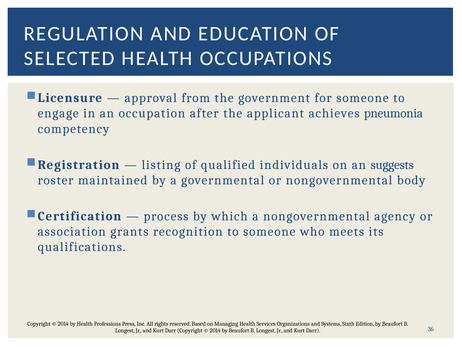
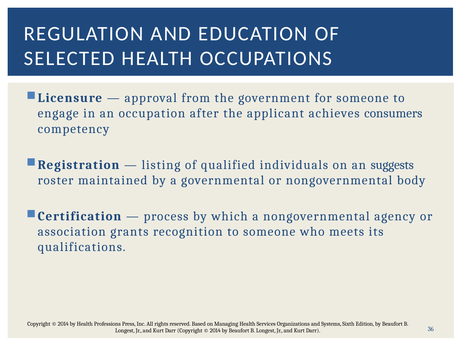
pneumonia: pneumonia -> consumers (393, 113)
